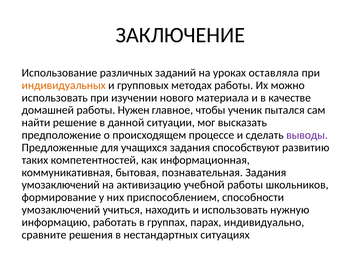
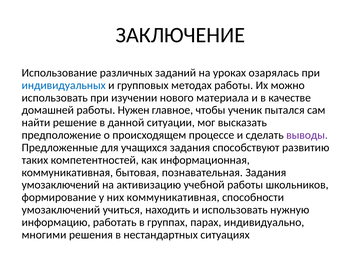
оставляла: оставляла -> озарялась (274, 73)
индивидуальных colour: orange -> blue (64, 85)
них приспособлением: приспособлением -> коммуникативная (173, 197)
сравните: сравните -> многими (44, 235)
